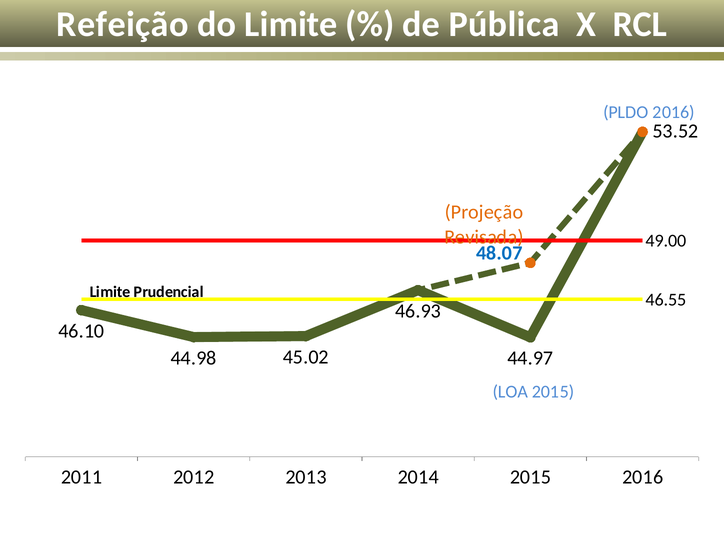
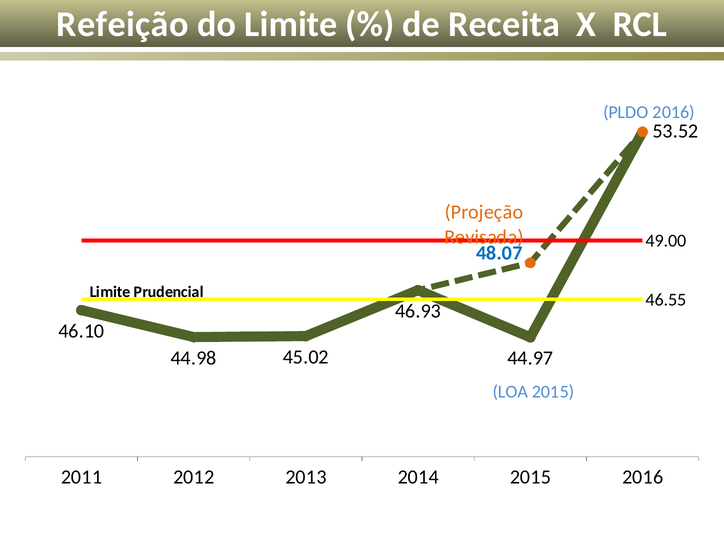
Pública: Pública -> Receita (504, 24)
